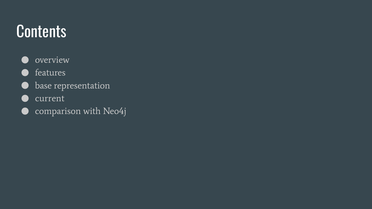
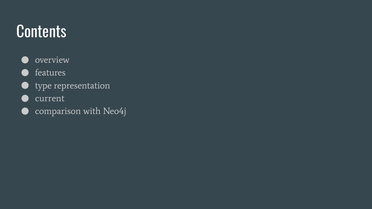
base: base -> type (43, 86)
